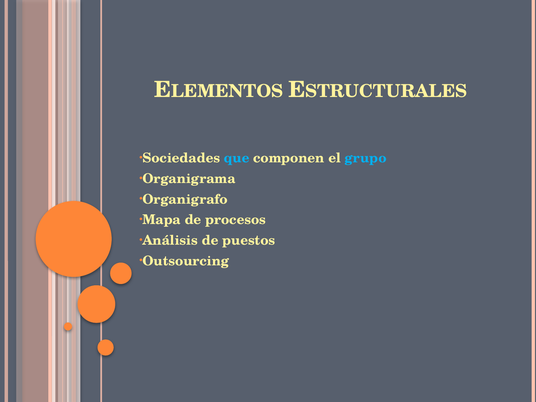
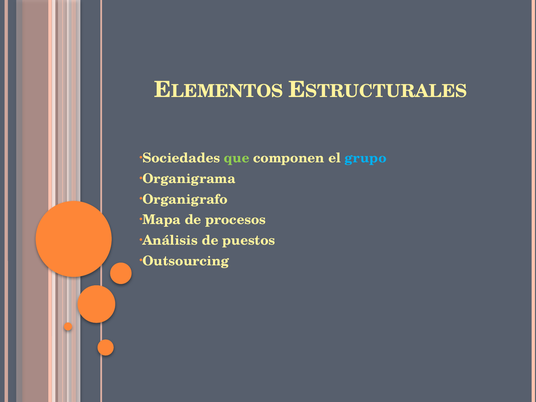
que colour: light blue -> light green (237, 158)
